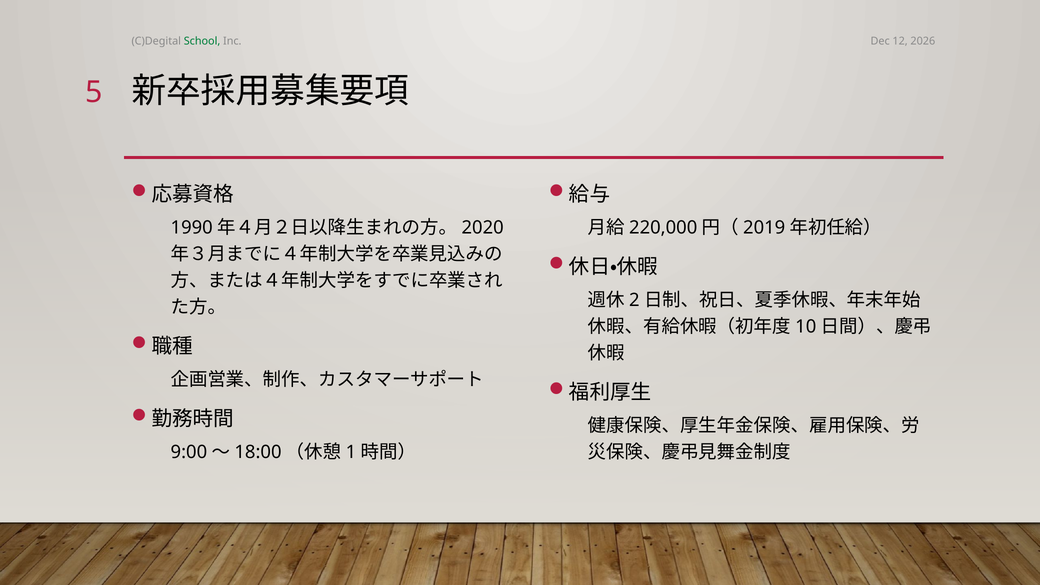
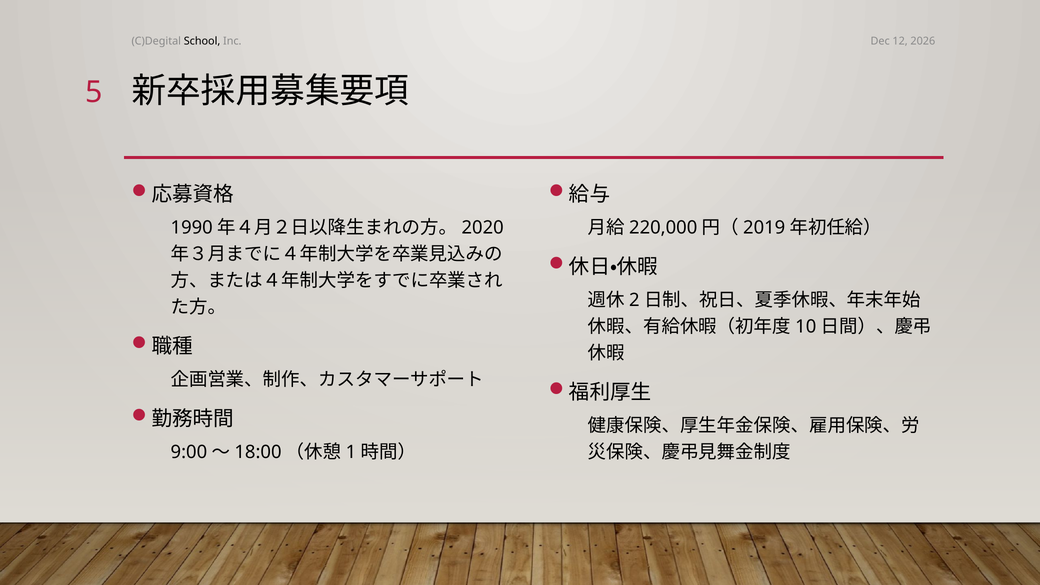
School colour: green -> black (202, 41)
